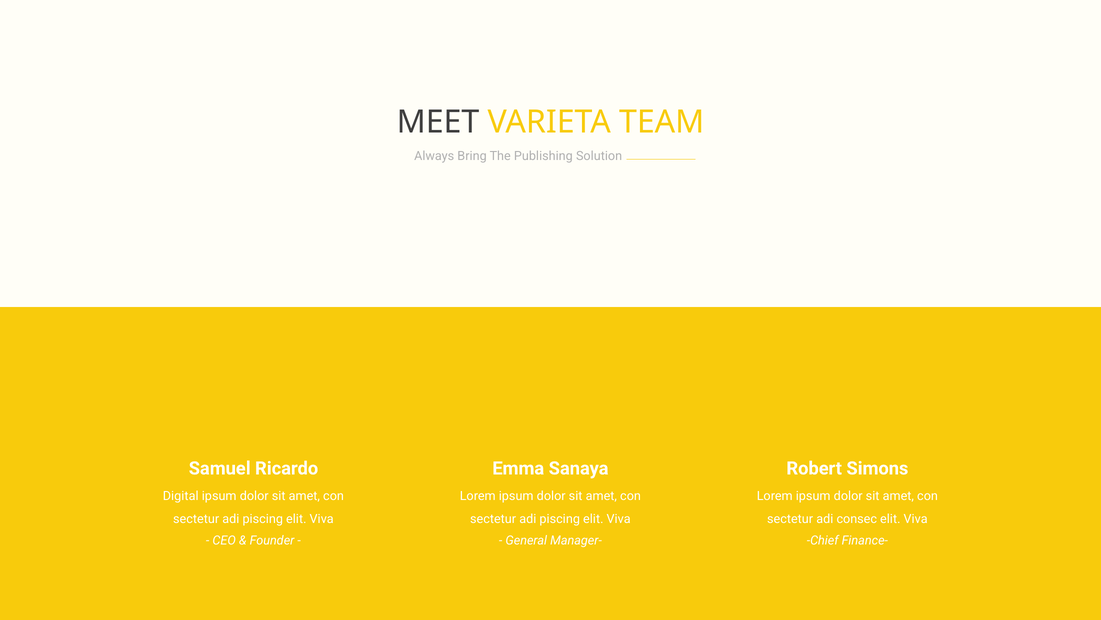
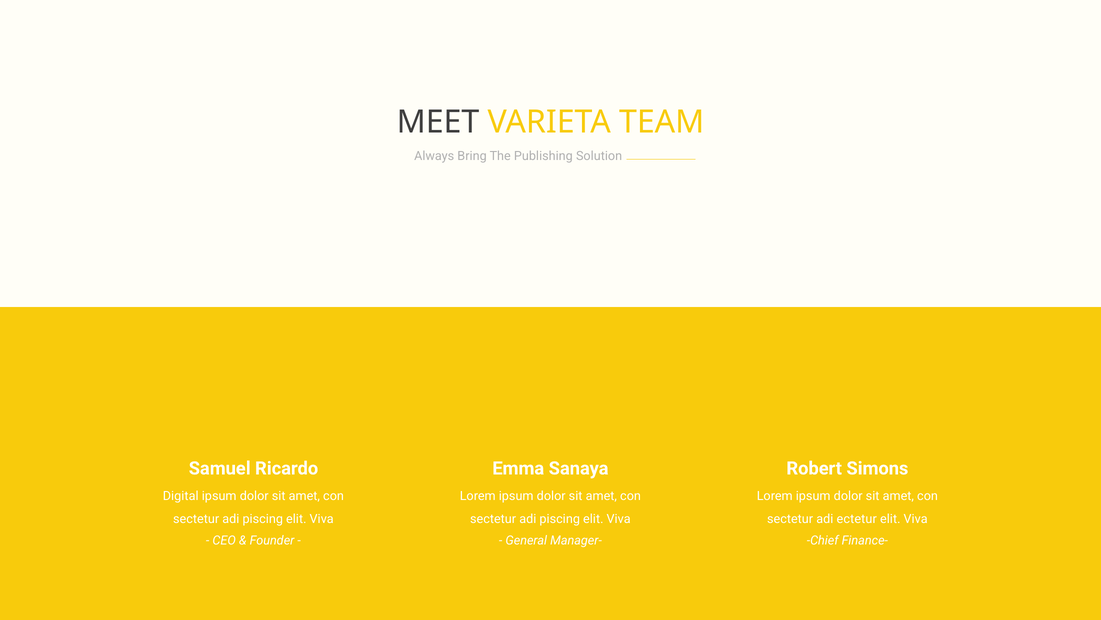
consec: consec -> ectetur (857, 518)
